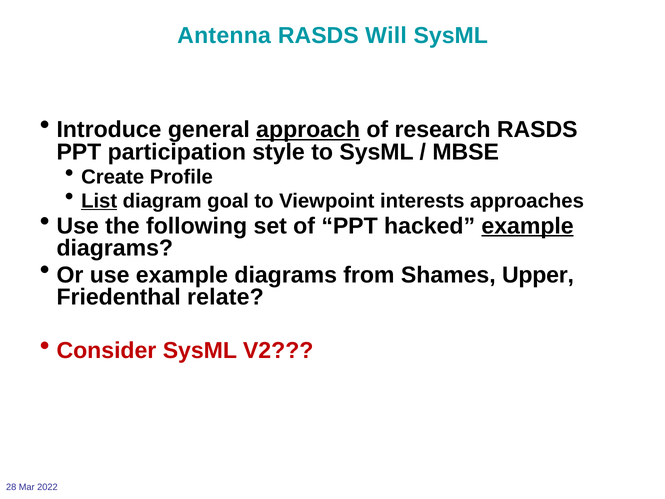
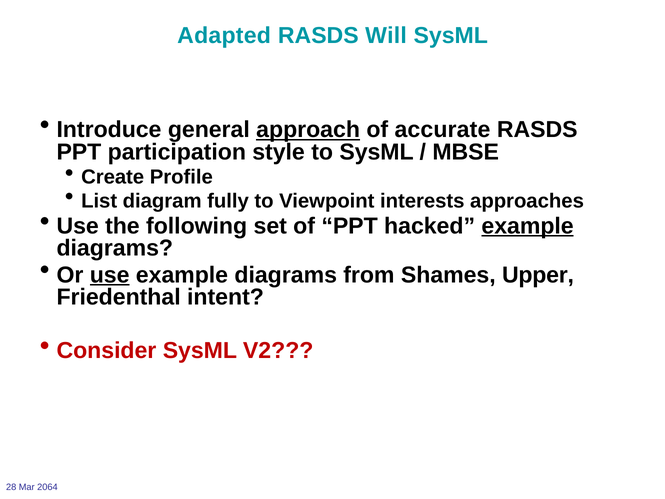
Antenna: Antenna -> Adapted (224, 36)
research: research -> accurate (442, 130)
List underline: present -> none (99, 201)
goal: goal -> fully (228, 201)
use underline: none -> present (110, 275)
relate: relate -> intent (225, 297)
2022: 2022 -> 2064 (47, 487)
